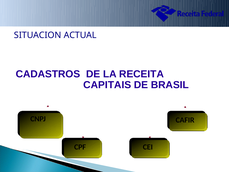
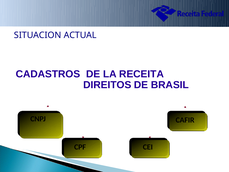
CAPITAIS: CAPITAIS -> DIREITOS (107, 85)
